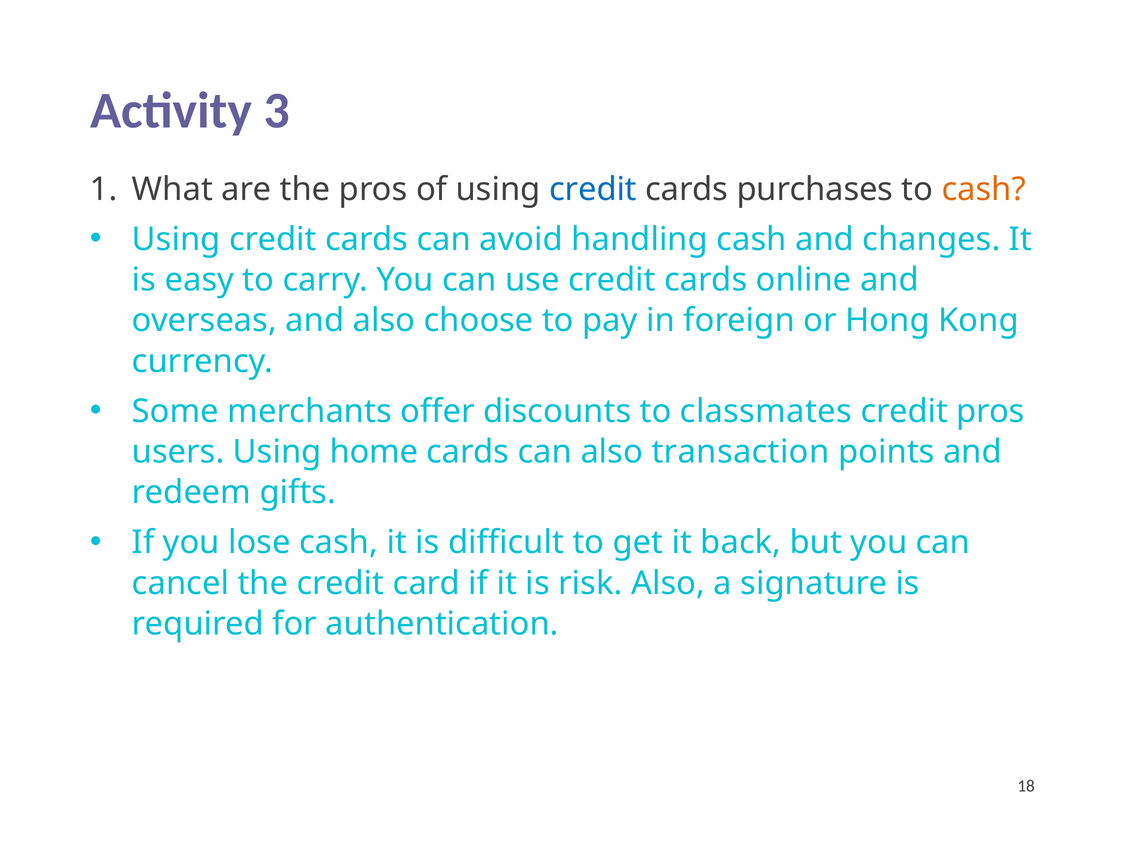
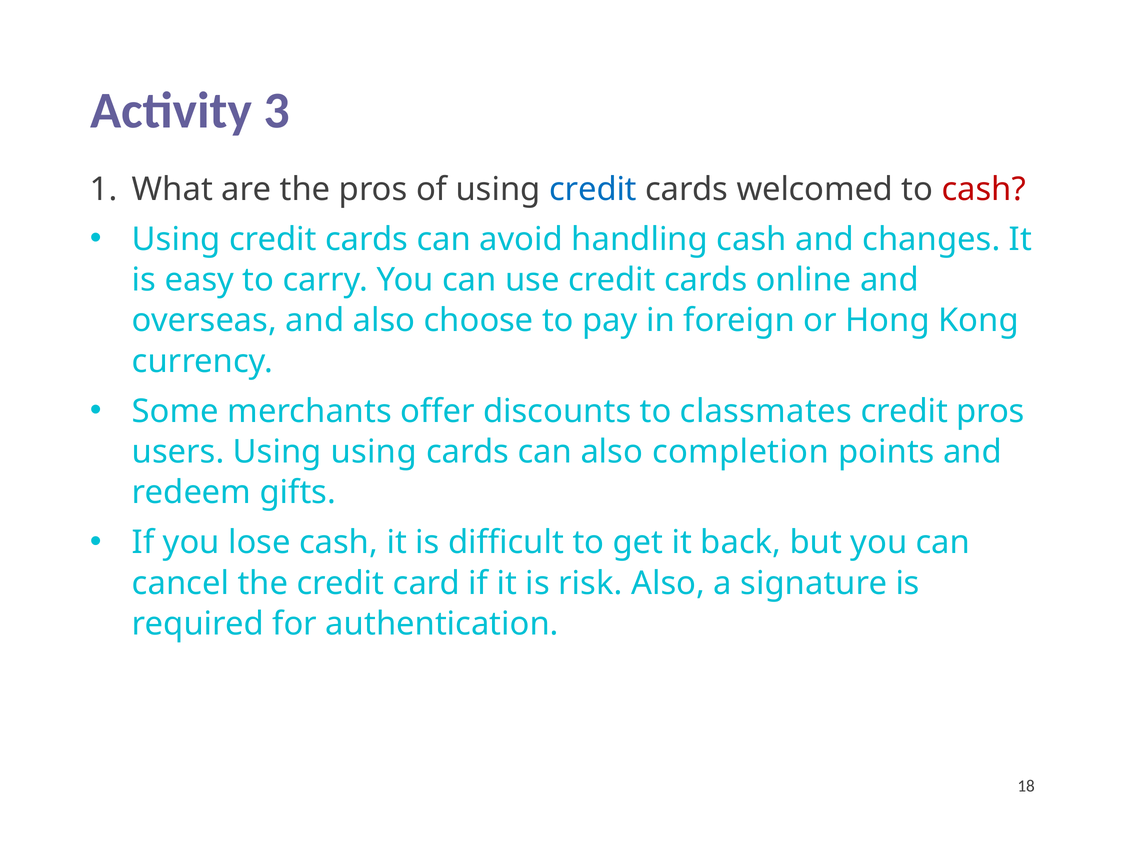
purchases: purchases -> welcomed (815, 189)
cash colour: orange -> red (984, 189)
Using home: home -> using (374, 452)
transaction: transaction -> completion (740, 452)
